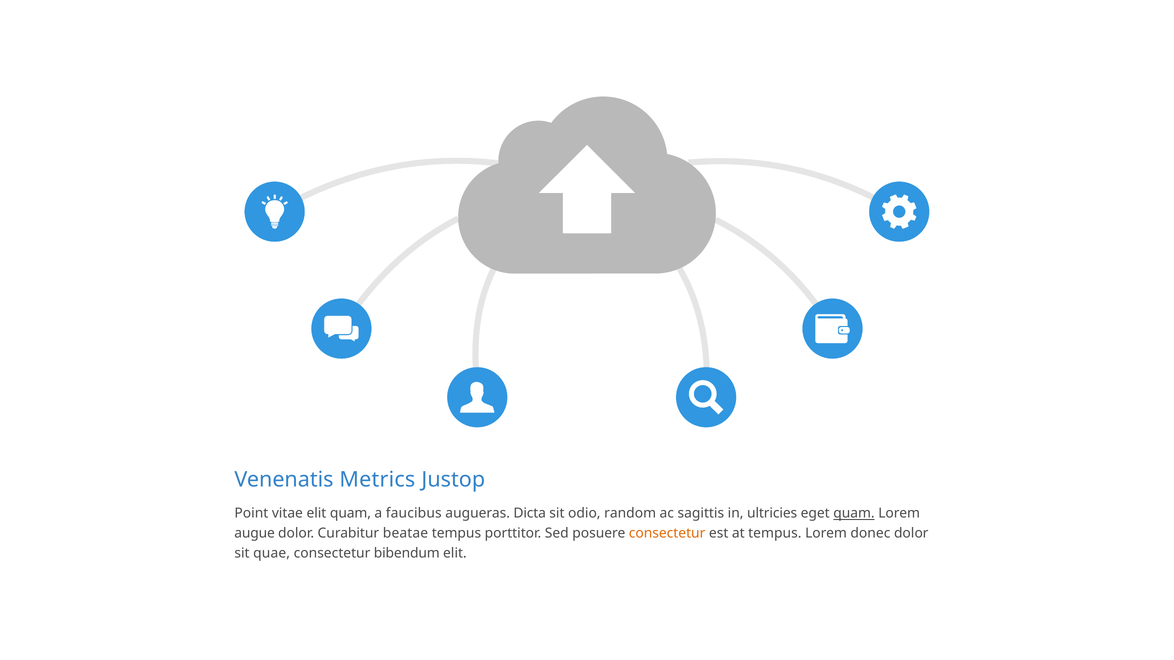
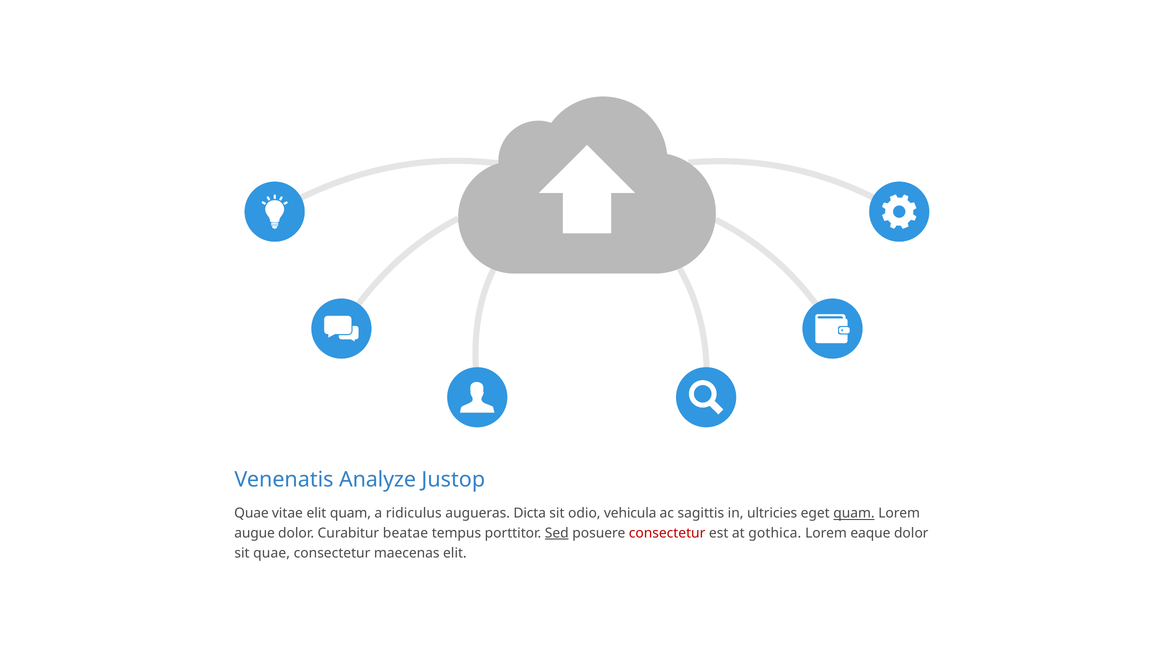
Metrics: Metrics -> Analyze (378, 480)
Point: Point -> Quae (251, 514)
faucibus: faucibus -> ridiculus (414, 514)
random: random -> vehicula (630, 514)
Sed underline: none -> present (557, 533)
consectetur colour: orange -> red (667, 533)
at tempus: tempus -> gothica (775, 533)
donec: donec -> eaque (870, 533)
bibendum: bibendum -> maecenas (407, 553)
